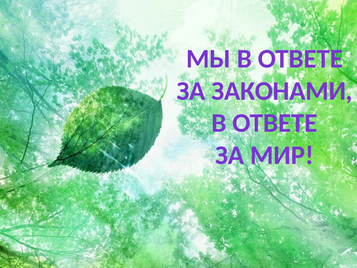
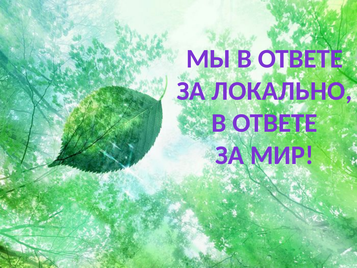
ЗАКОНАМИ: ЗАКОНАМИ -> ЛОКАЛЬНО (282, 91)
